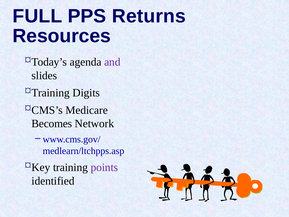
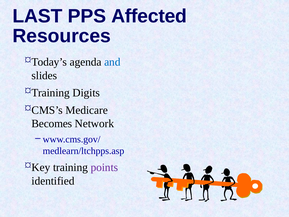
FULL: FULL -> LAST (37, 16)
Returns: Returns -> Affected (149, 16)
and colour: purple -> blue (112, 62)
